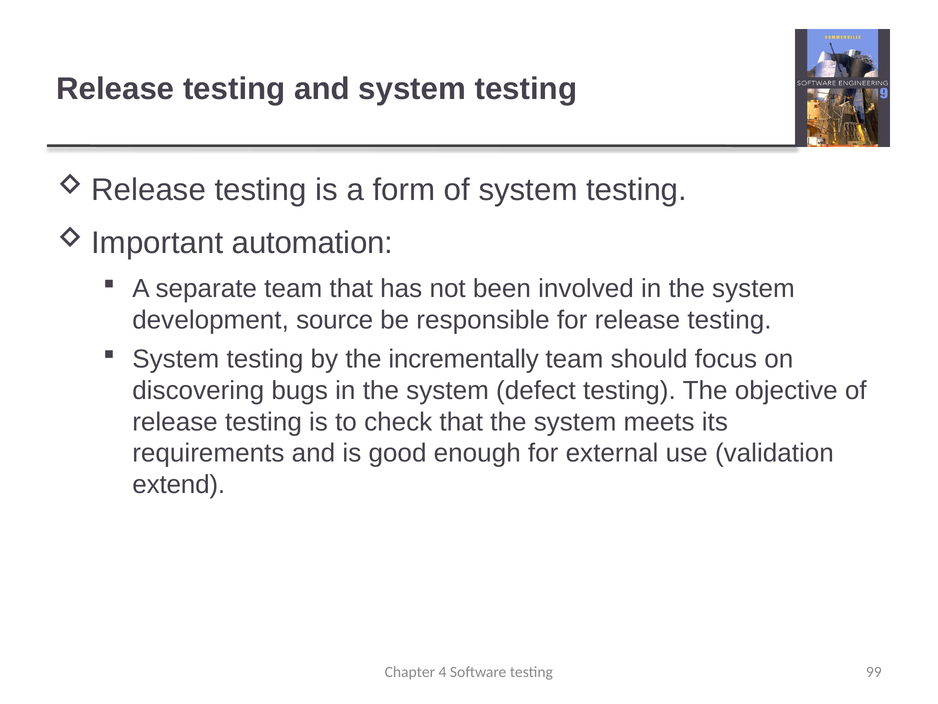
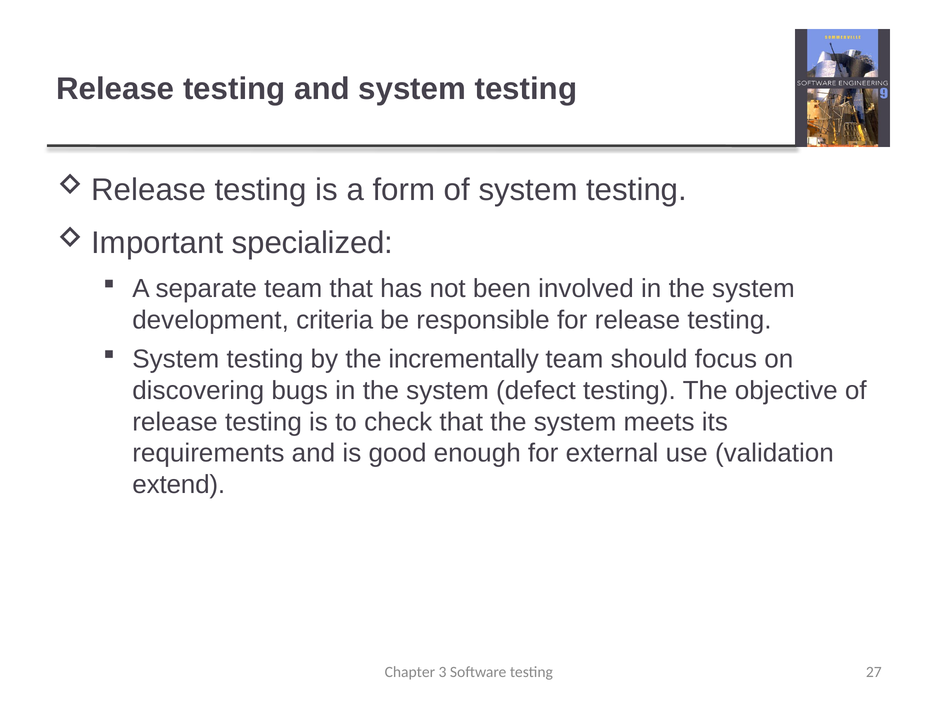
automation: automation -> specialized (313, 243)
source: source -> criteria (335, 320)
4: 4 -> 3 (443, 672)
99: 99 -> 27 (874, 672)
